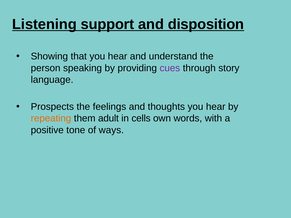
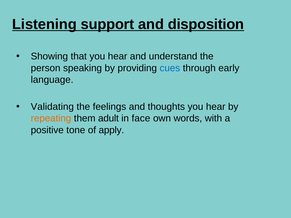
cues colour: purple -> blue (170, 68)
story: story -> early (229, 68)
Prospects: Prospects -> Validating (52, 107)
cells: cells -> face (141, 119)
ways: ways -> apply (111, 130)
